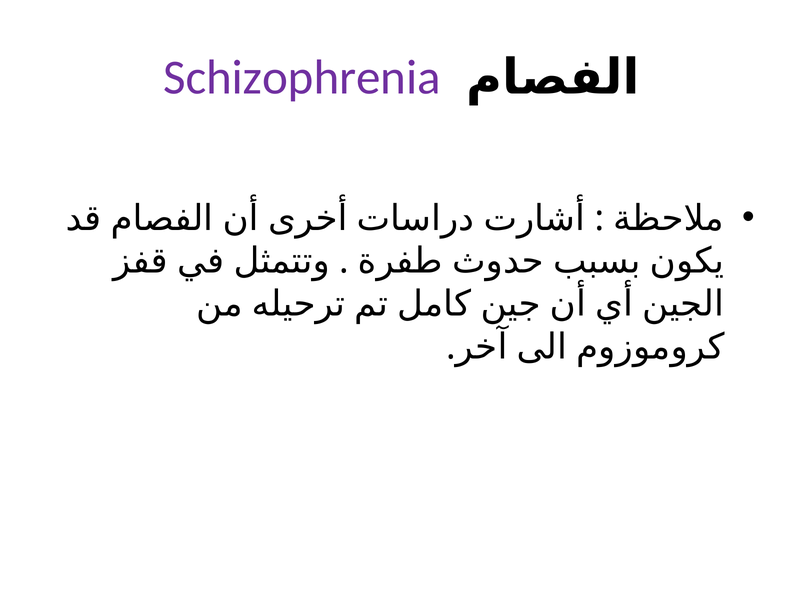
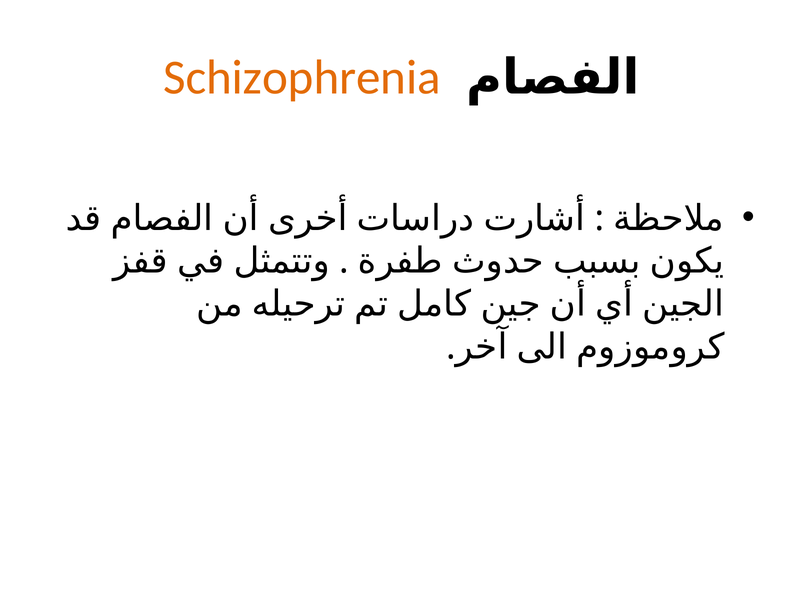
Schizophrenia colour: purple -> orange (302, 78)
